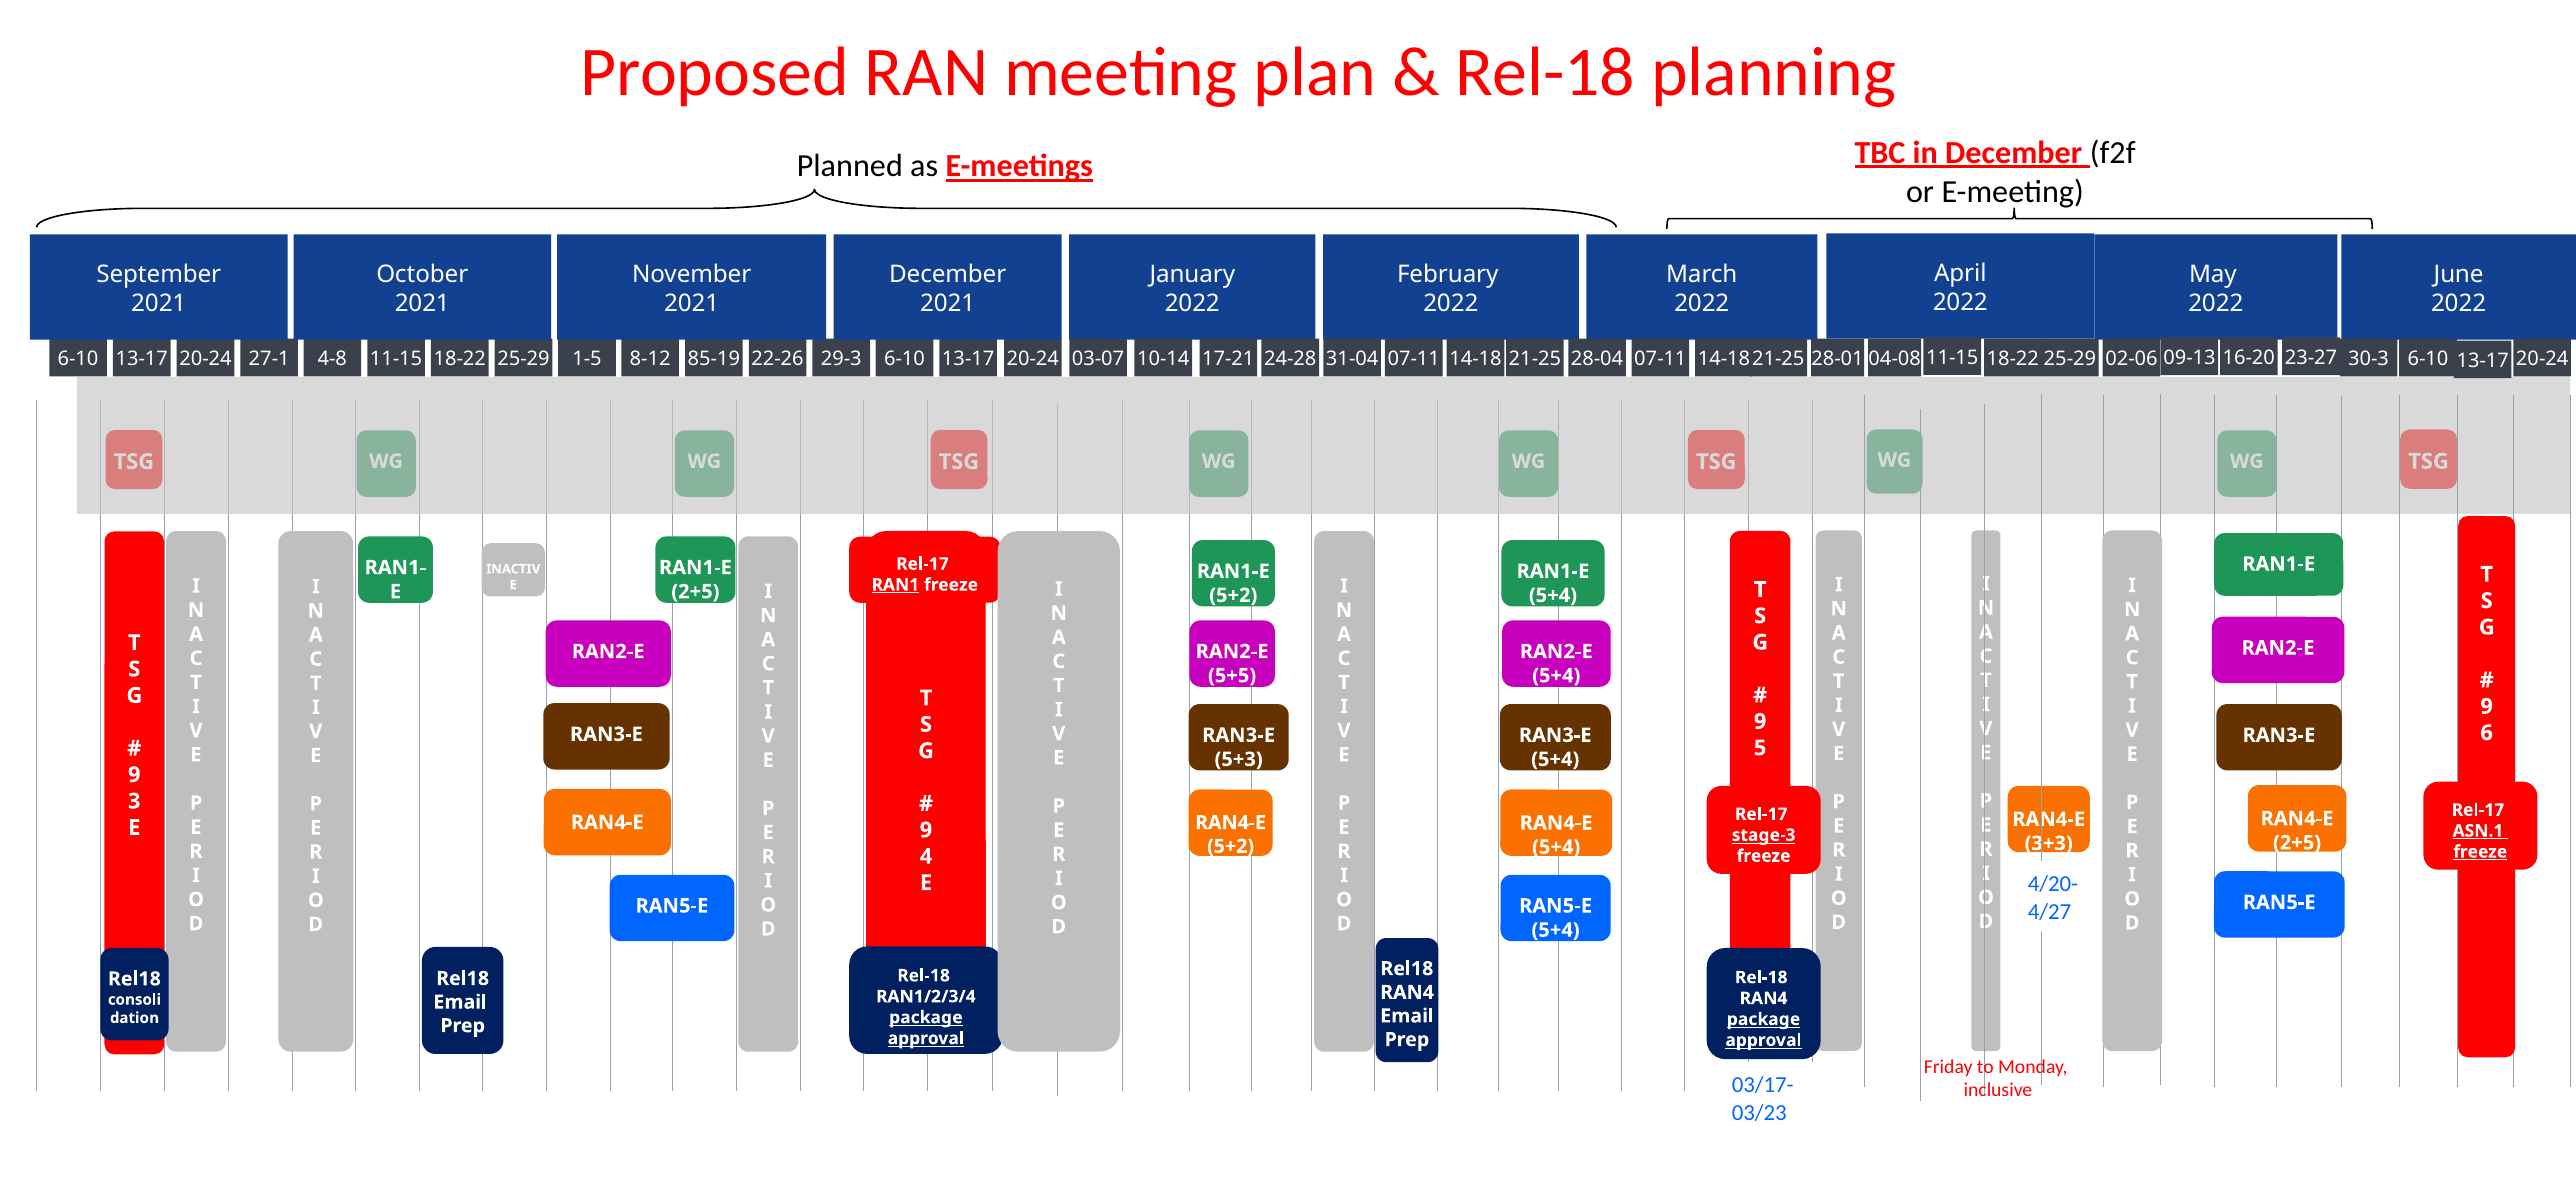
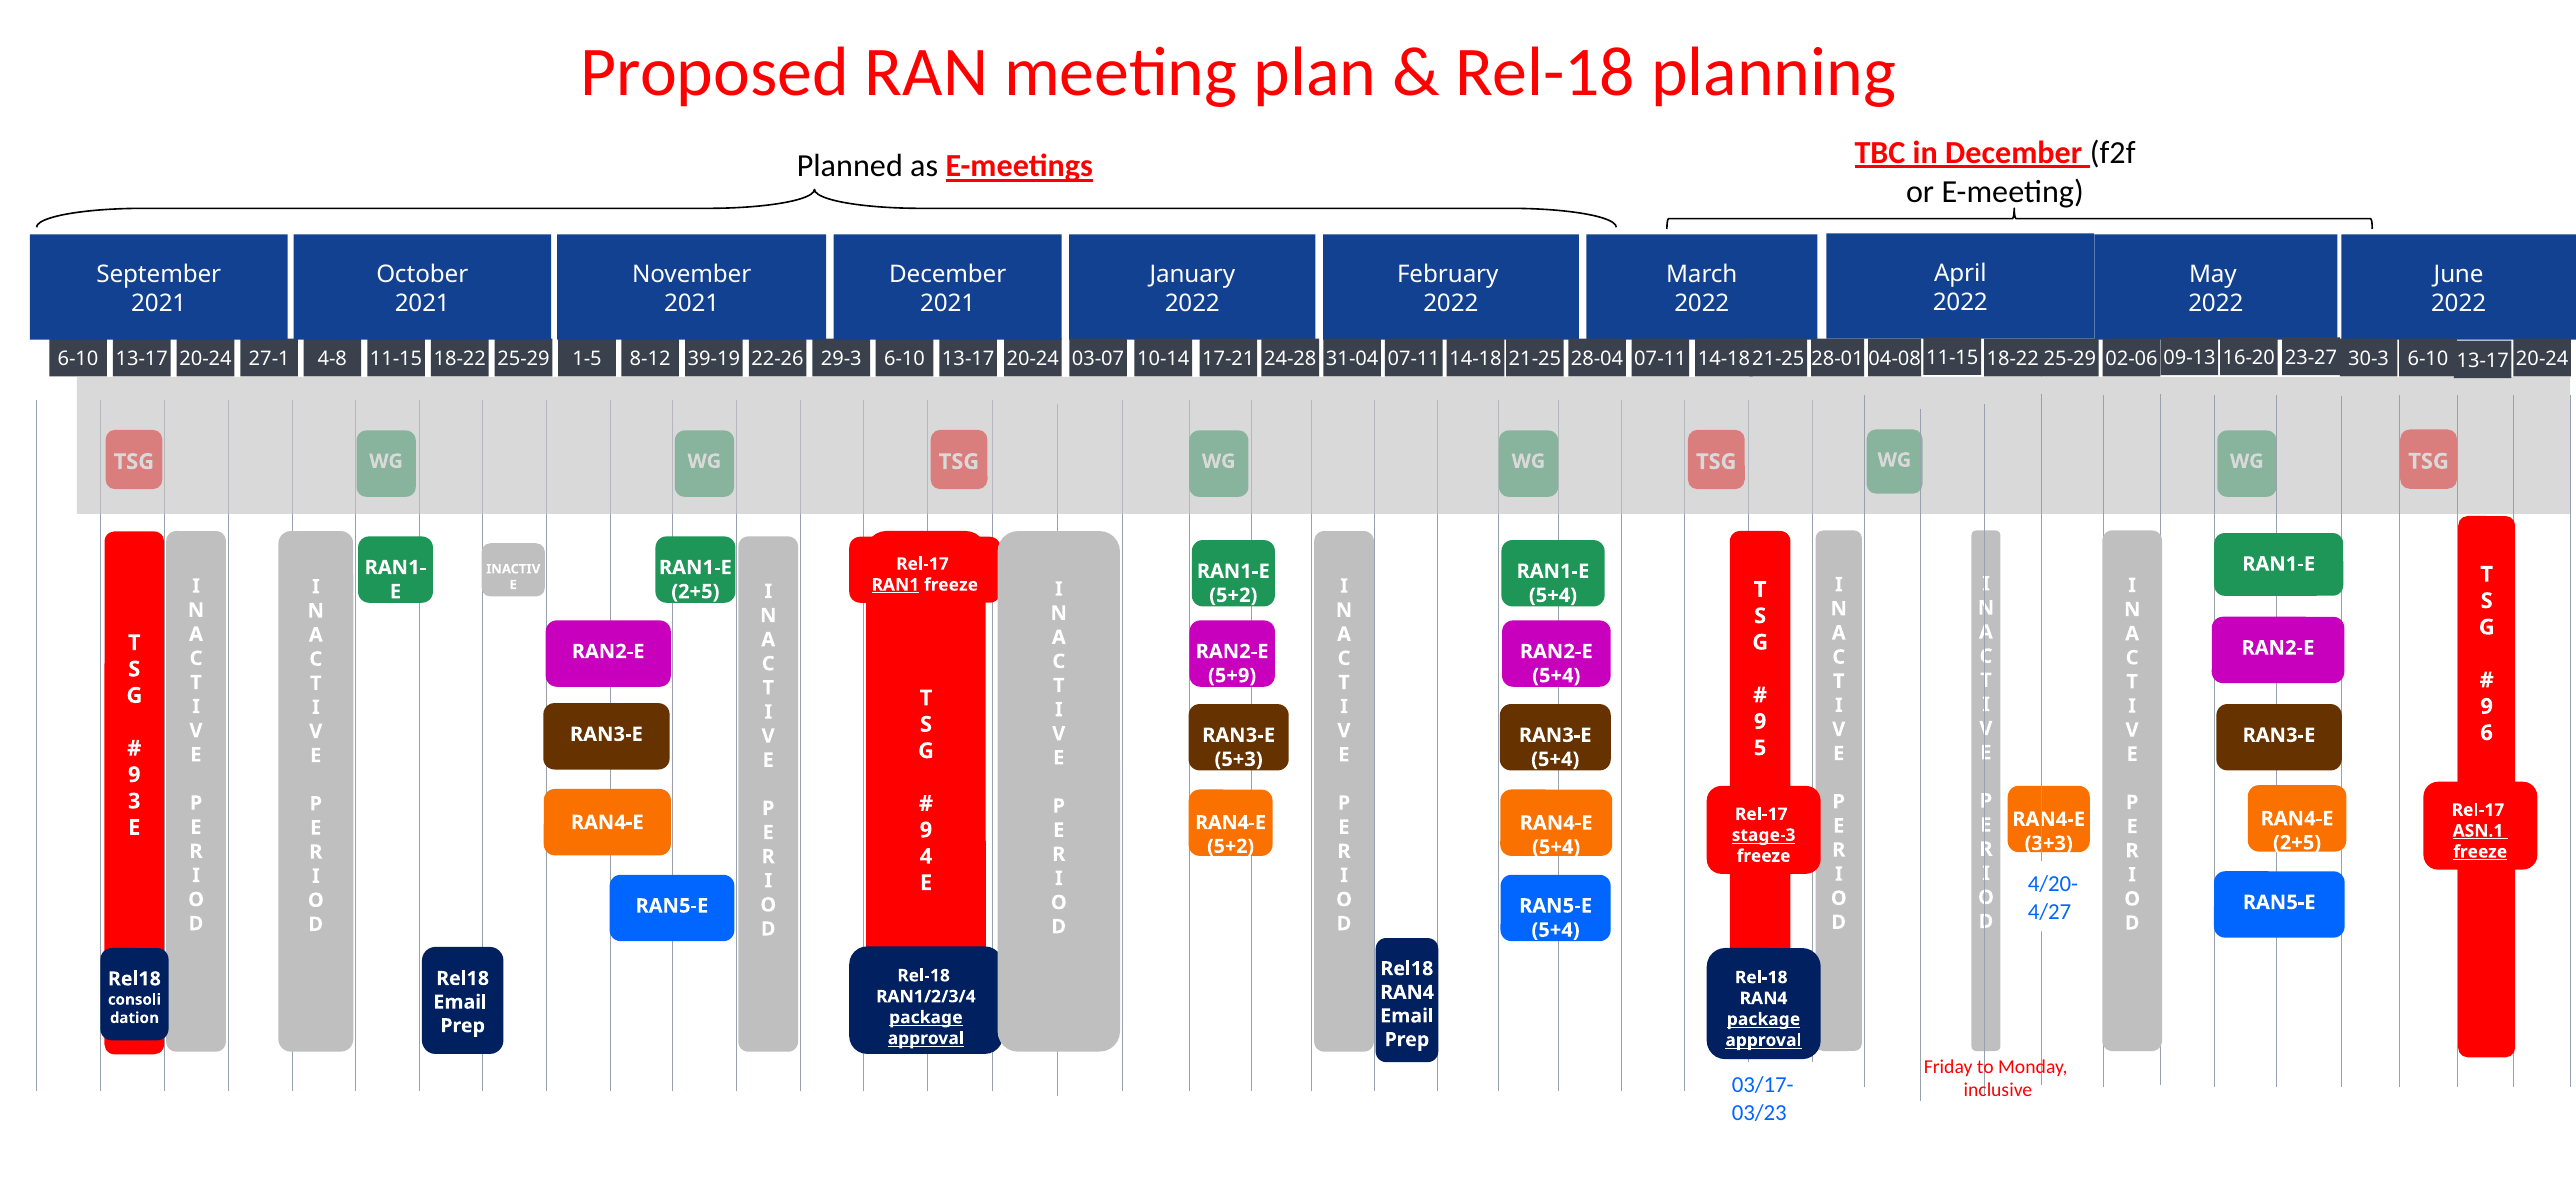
85-19: 85-19 -> 39-19 (714, 359)
5+5: 5+5 -> 5+9 (1232, 676)
